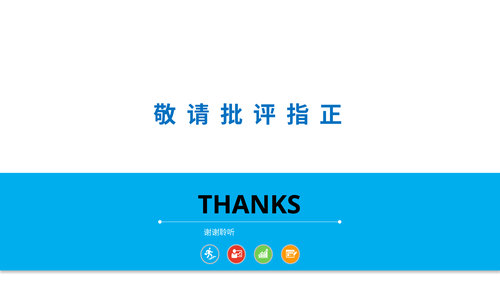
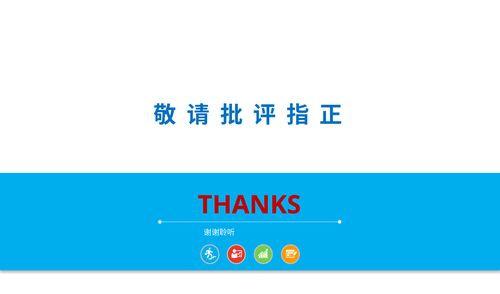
THANKS colour: black -> red (249, 205)
